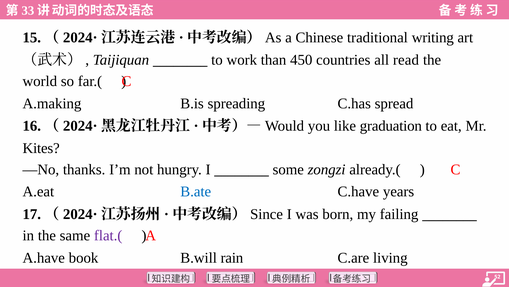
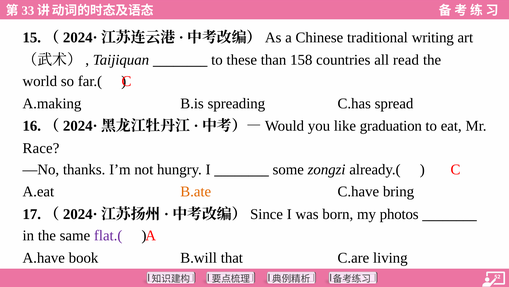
work: work -> these (242, 60)
450: 450 -> 158 (301, 60)
Kites: Kites -> Race (41, 148)
B.ate colour: blue -> orange (196, 191)
years: years -> bring (399, 191)
failing: failing -> photos (399, 214)
rain: rain -> that (232, 257)
